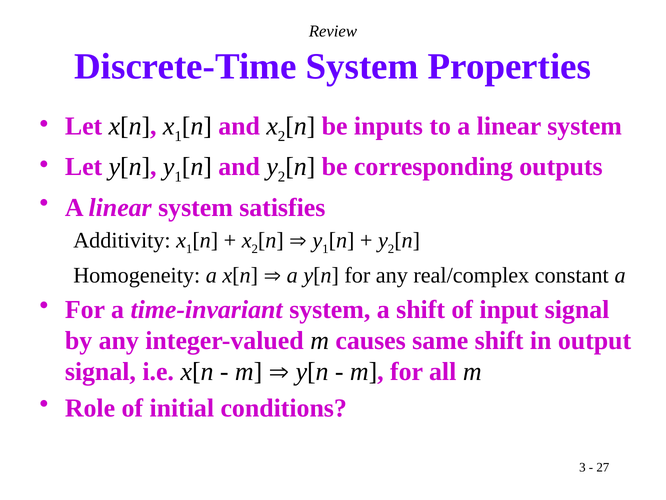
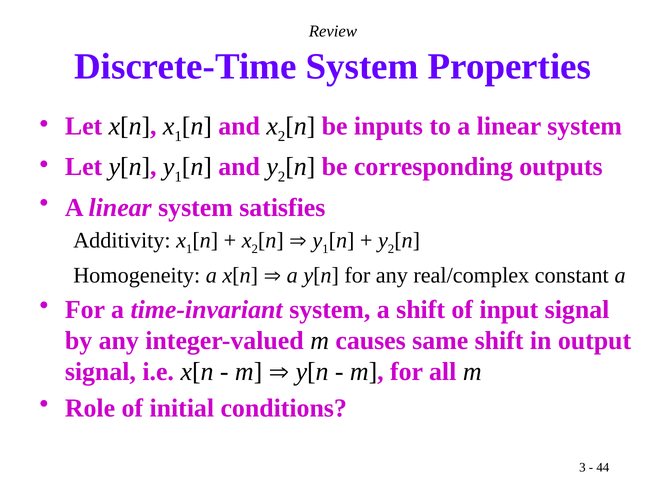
27: 27 -> 44 (603, 467)
